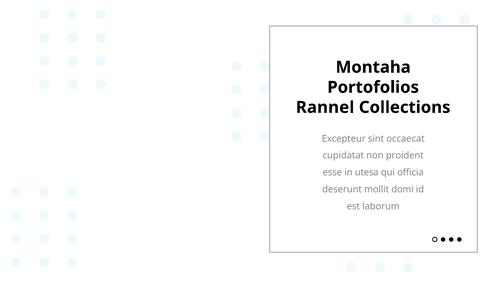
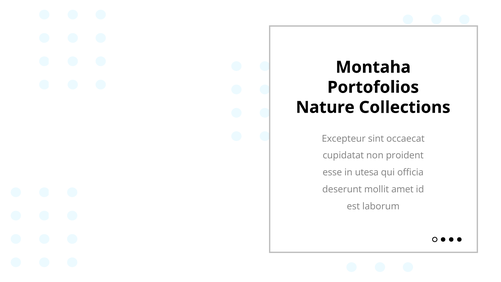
Rannel: Rannel -> Nature (325, 107)
domi: domi -> amet (402, 189)
